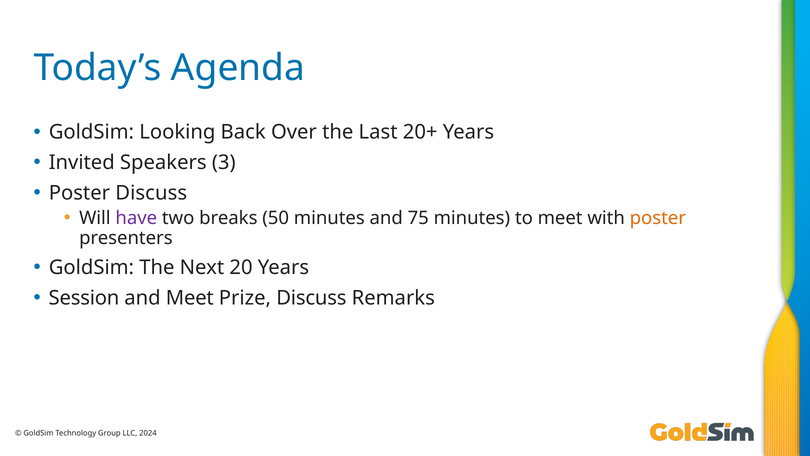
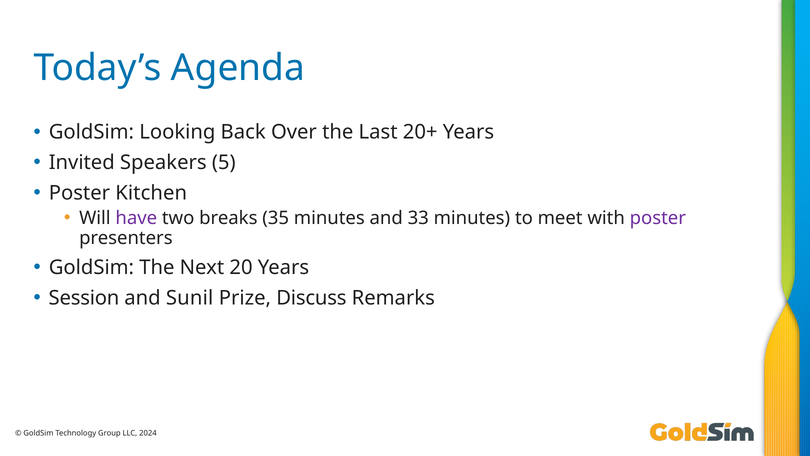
3: 3 -> 5 (224, 162)
Poster Discuss: Discuss -> Kitchen (151, 193)
50: 50 -> 35 (276, 218)
75: 75 -> 33 (418, 218)
poster colour: orange -> purple (658, 218)
and Meet: Meet -> Sunil (190, 298)
